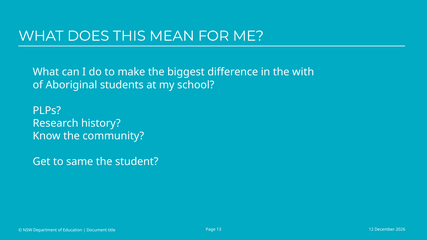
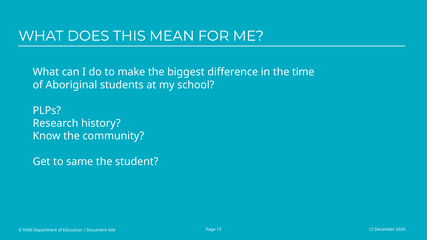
with: with -> time (303, 72)
